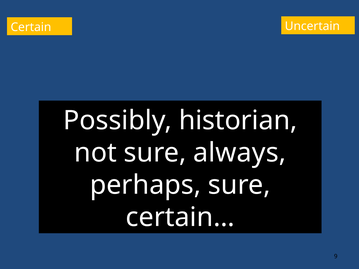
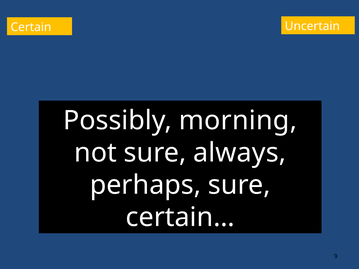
historian: historian -> morning (238, 121)
